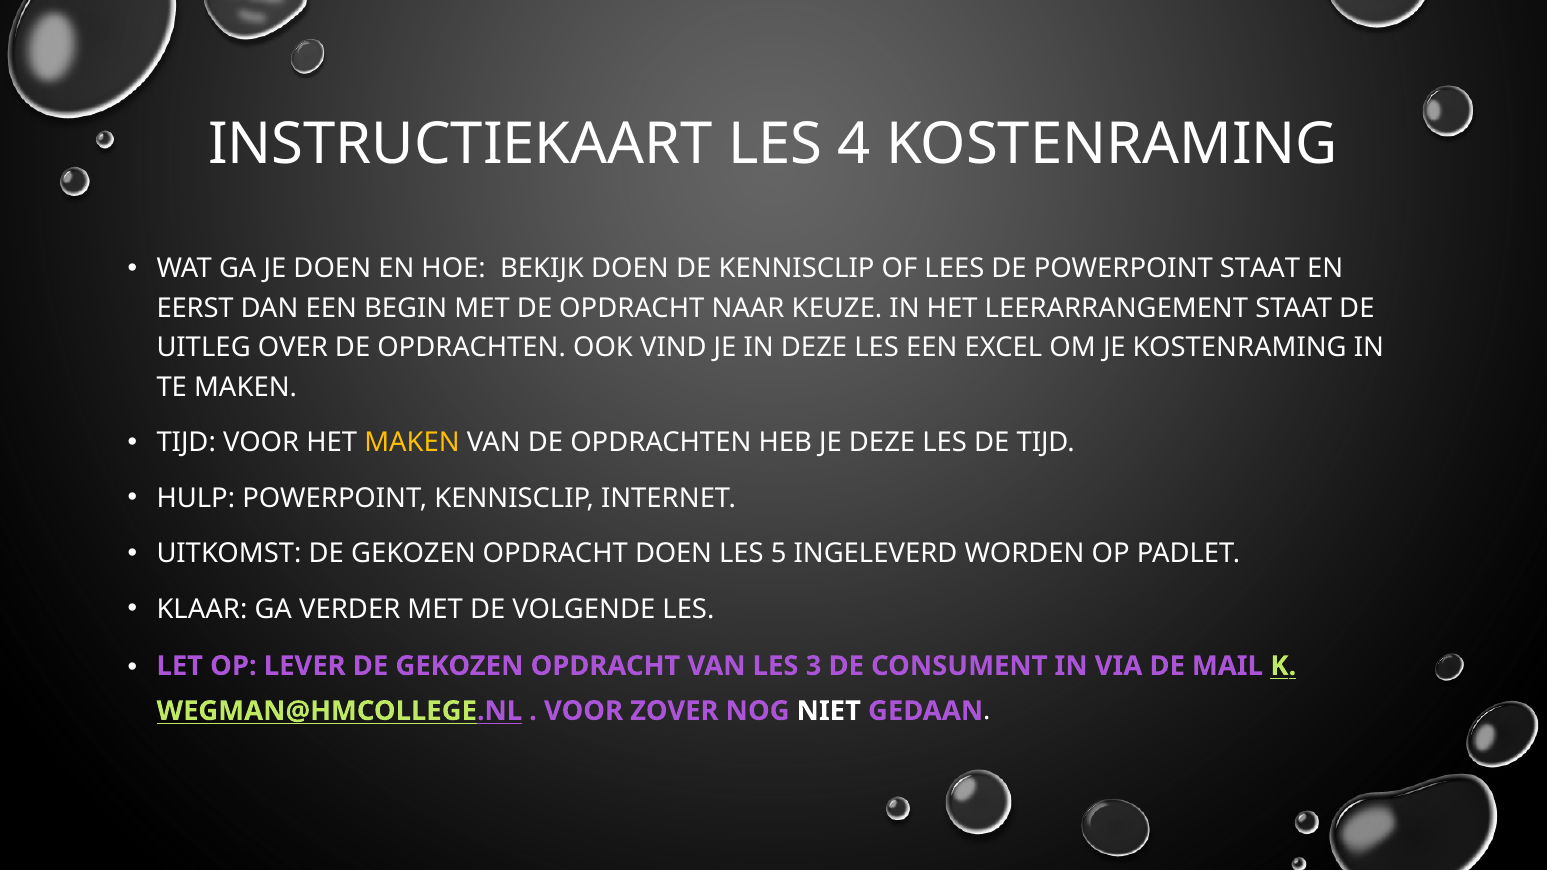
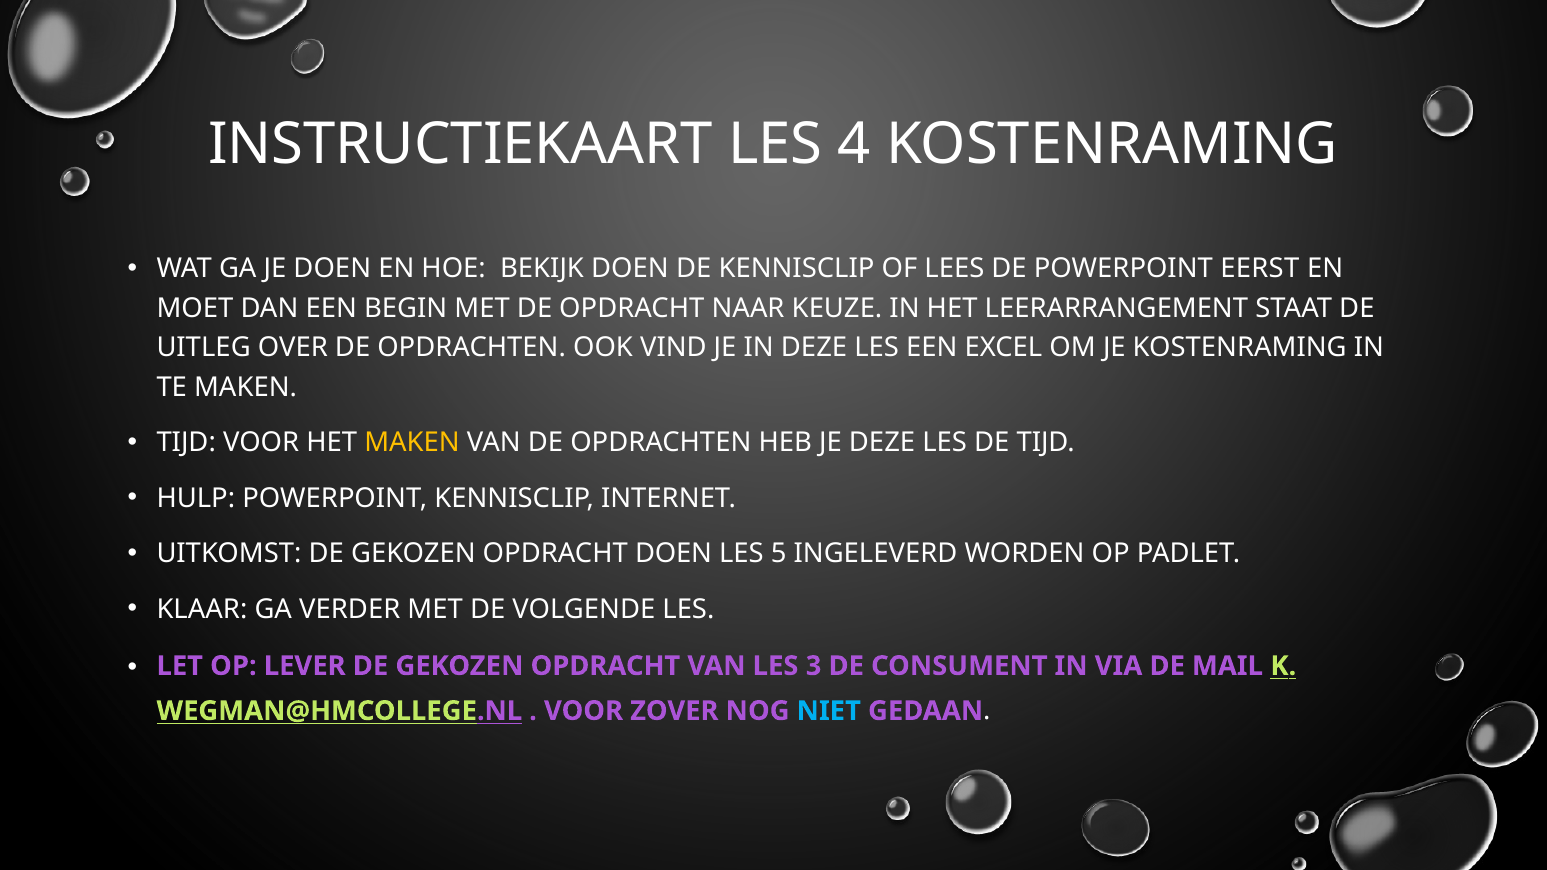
POWERPOINT STAAT: STAAT -> EERST (1260, 269)
EERST: EERST -> MOET (195, 308)
NIET colour: white -> light blue (829, 711)
